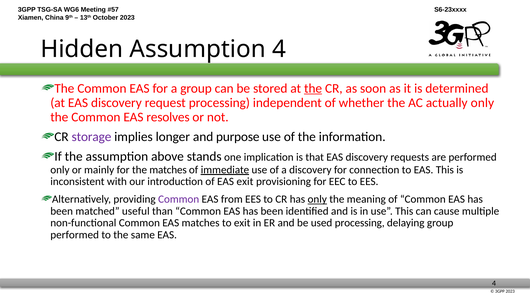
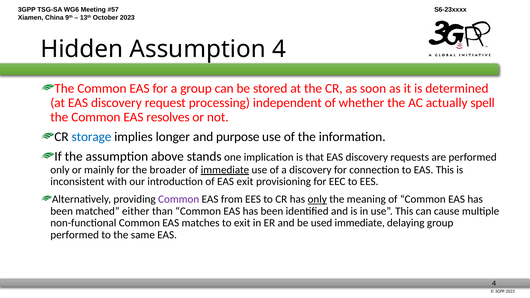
the underline: present -> none (313, 88)
actually only: only -> spell (483, 103)
storage colour: purple -> blue (91, 137)
the matches: matches -> broader (168, 170)
useful: useful -> either (136, 211)
used processing: processing -> immediate (360, 223)
